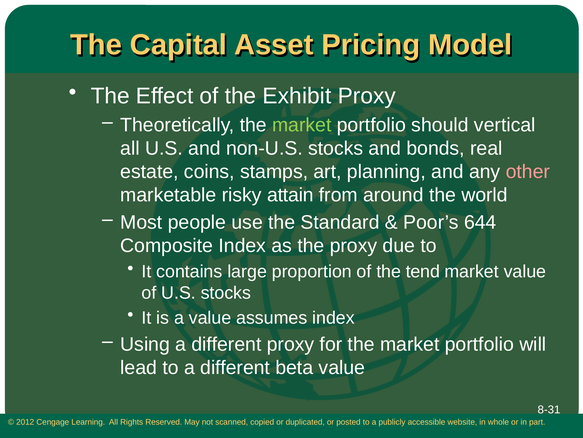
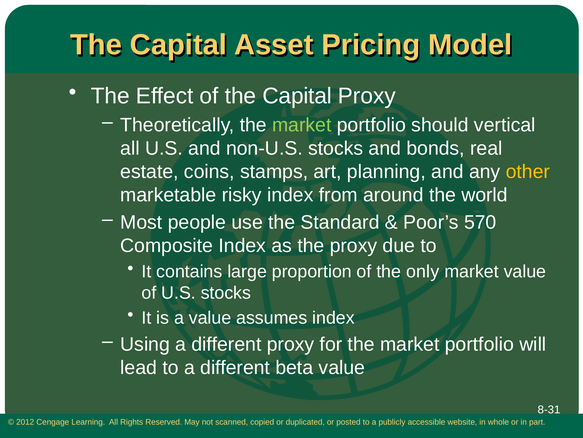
of the Exhibit: Exhibit -> Capital (297, 96)
other colour: pink -> yellow (528, 171)
risky attain: attain -> index (290, 195)
644: 644 -> 570 (480, 222)
tend: tend -> only (423, 271)
